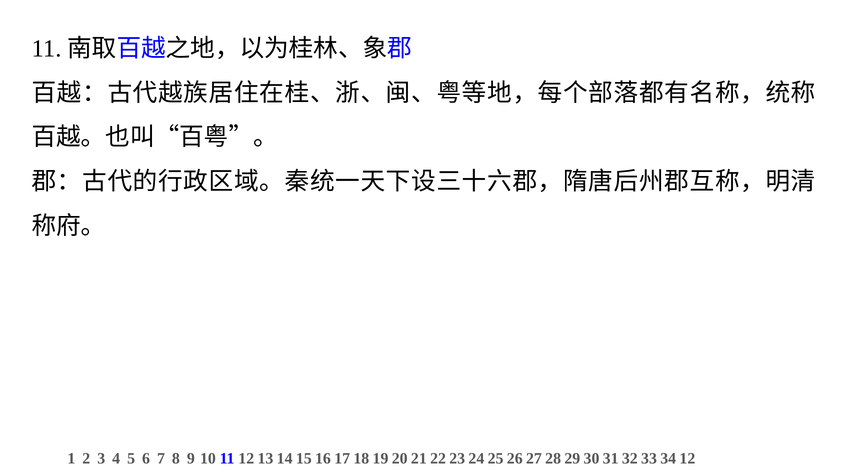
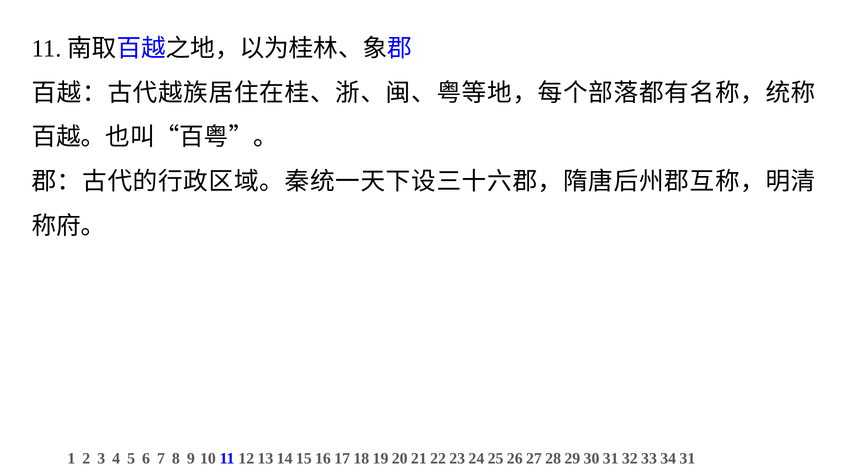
12: 12 -> 31 (687, 459)
